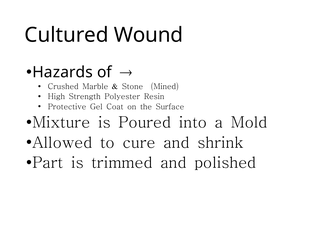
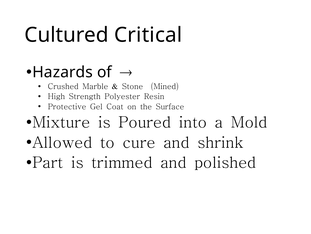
Wound: Wound -> Critical (148, 35)
